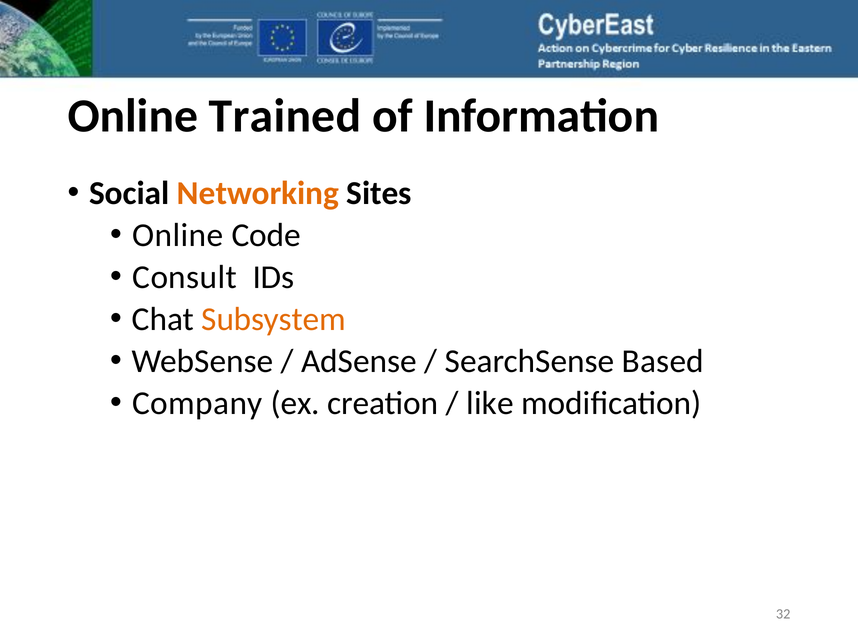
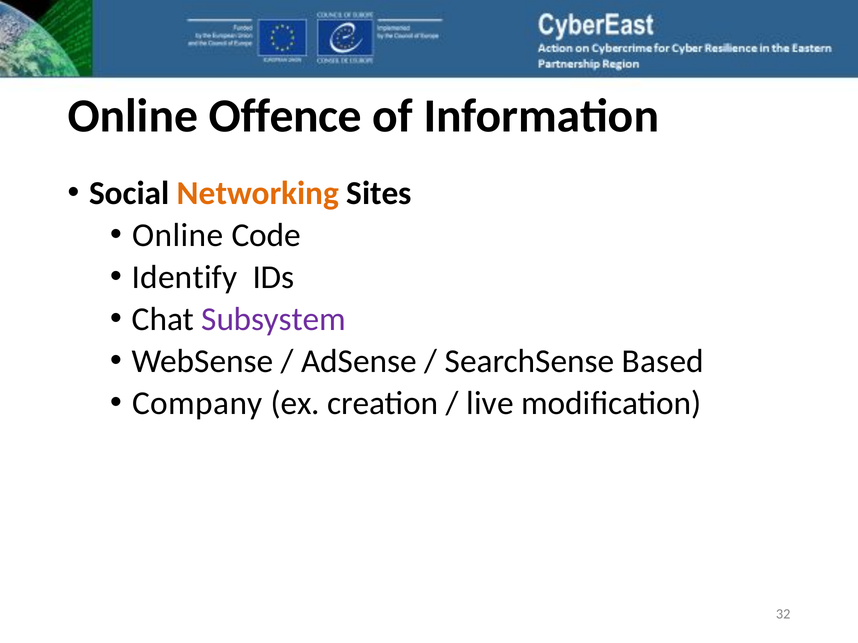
Trained: Trained -> Offence (285, 116)
Consult: Consult -> Identify (185, 277)
Subsystem colour: orange -> purple (274, 319)
like: like -> live (490, 403)
